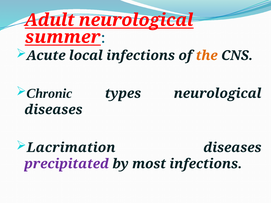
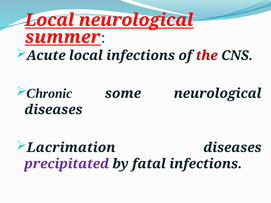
Adult: Adult -> Local (50, 20)
the colour: orange -> red (207, 56)
types: types -> some (123, 94)
most: most -> fatal (149, 164)
